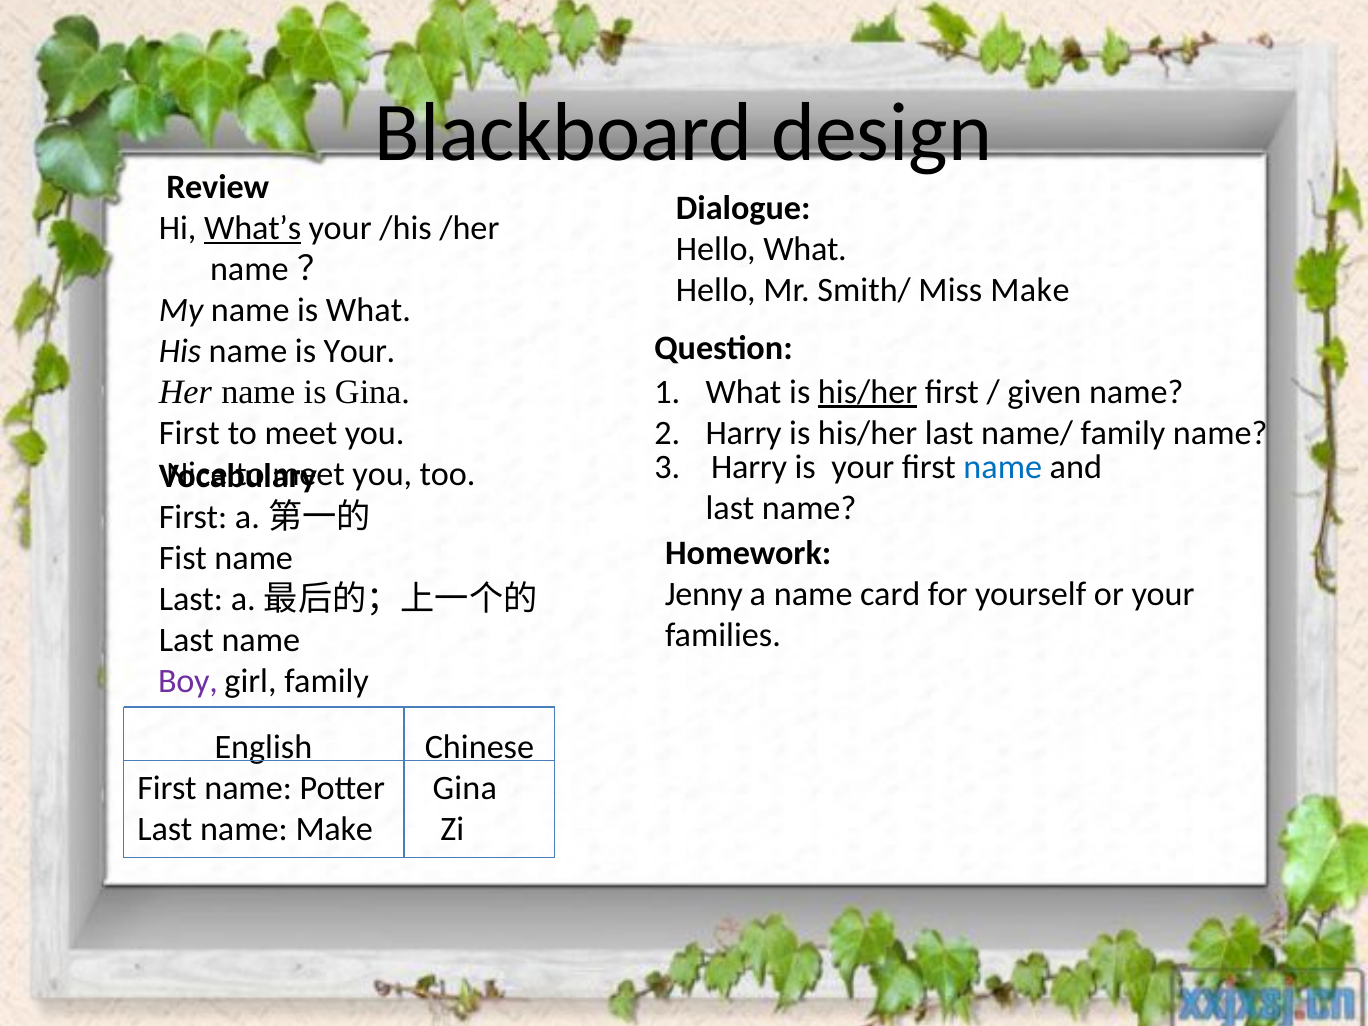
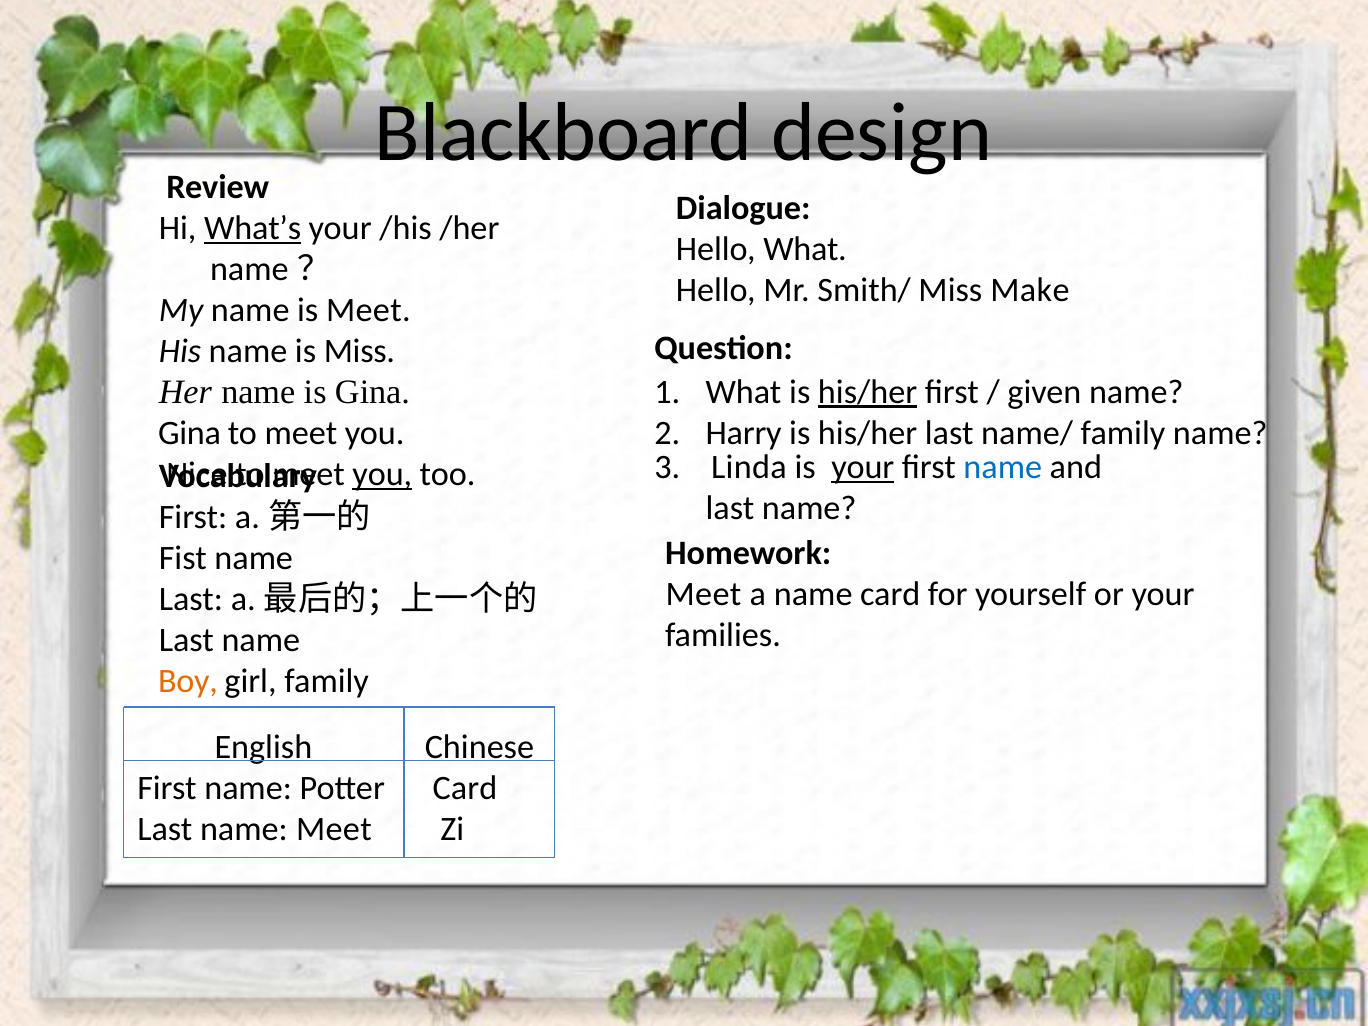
is What: What -> Meet (368, 310)
name is Your: Your -> Miss (359, 351)
First: First -> Gina (190, 433)
3 Harry: Harry -> Linda (749, 467)
your underline: none -> present (863, 467)
you underline: none -> present (382, 474)
Jenny: Jenny -> Meet (703, 594)
Boy colour: purple -> orange (188, 681)
Gina: Gina -> Card (465, 788)
name Make: Make -> Meet (334, 829)
